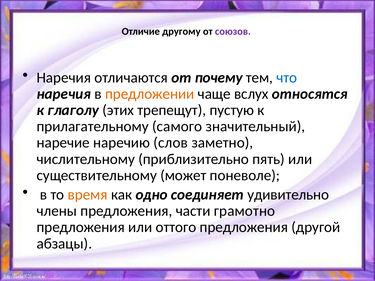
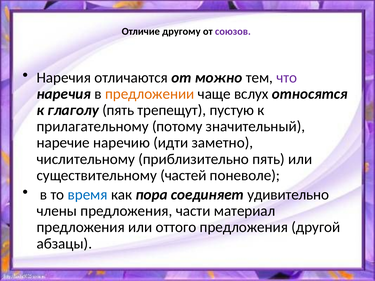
почему: почему -> можно (219, 78)
что colour: blue -> purple (287, 78)
глаголу этих: этих -> пять (118, 110)
самого: самого -> потому (177, 127)
слов: слов -> идти (171, 143)
может: может -> частей (183, 176)
время colour: orange -> blue (88, 195)
одно: одно -> пора (152, 195)
грамотно: грамотно -> материал (245, 211)
